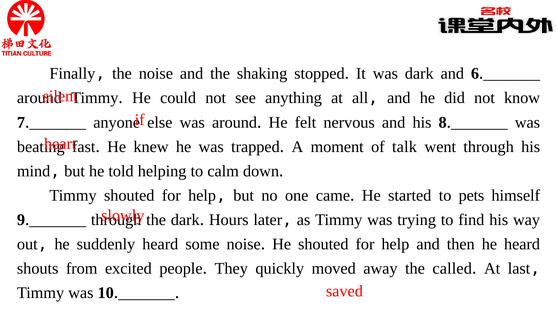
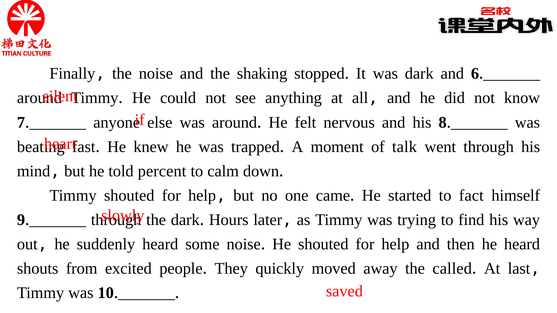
helping: helping -> percent (162, 171)
pets: pets -> fact (471, 196)
